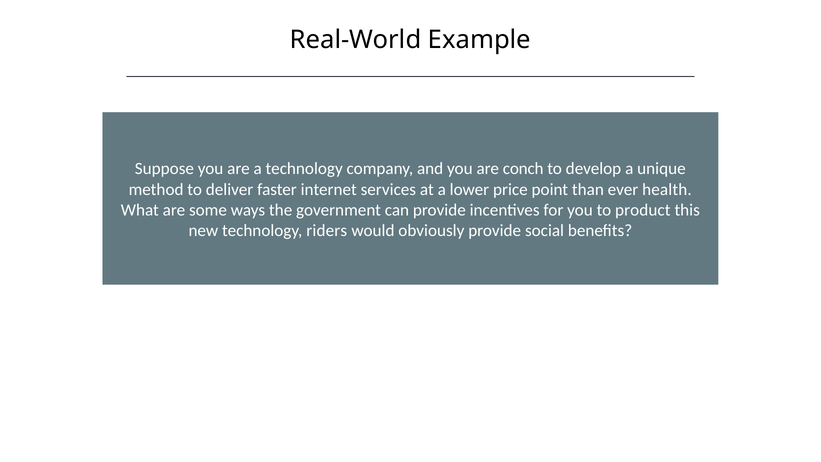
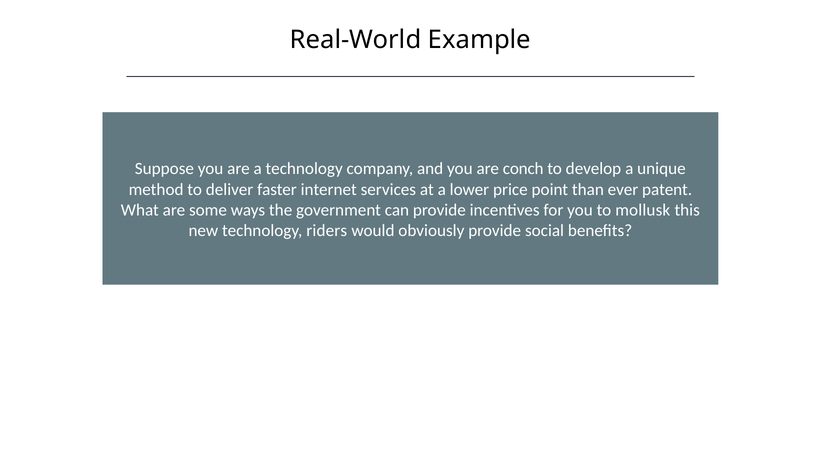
health: health -> patent (667, 189)
product: product -> mollusk (643, 210)
